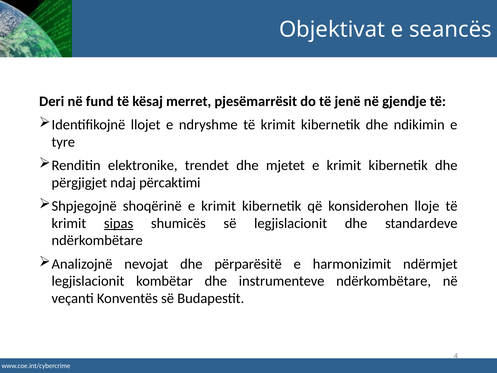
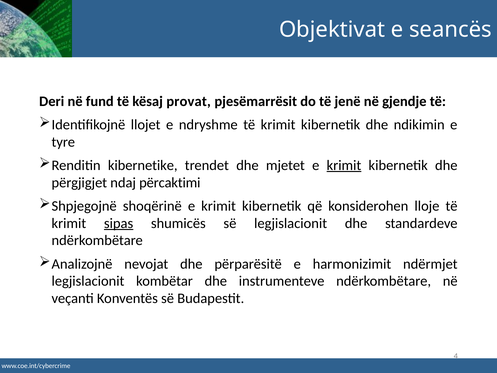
merret: merret -> provat (189, 101)
elektronike: elektronike -> kibernetike (143, 165)
krimit underline: none -> present (344, 165)
